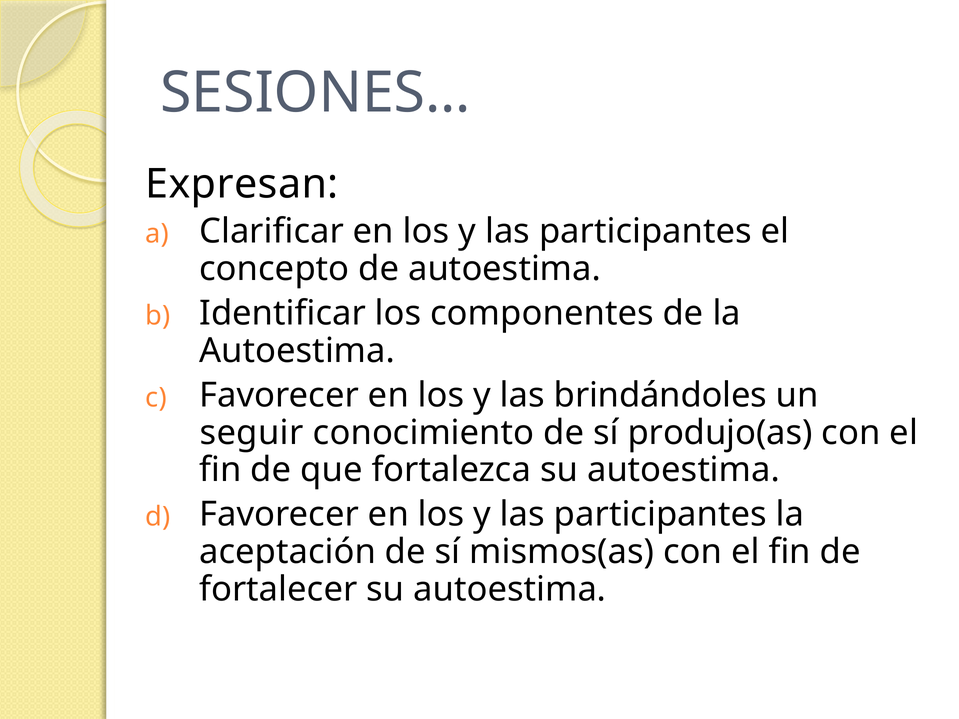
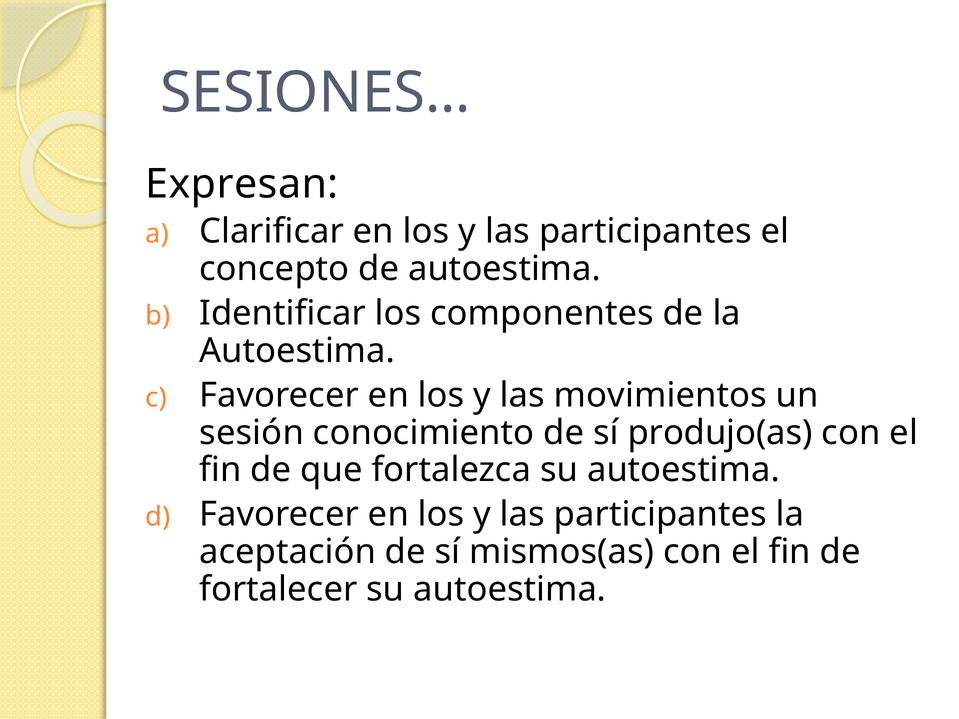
brindándoles: brindándoles -> movimientos (660, 395)
seguir: seguir -> sesión (252, 433)
